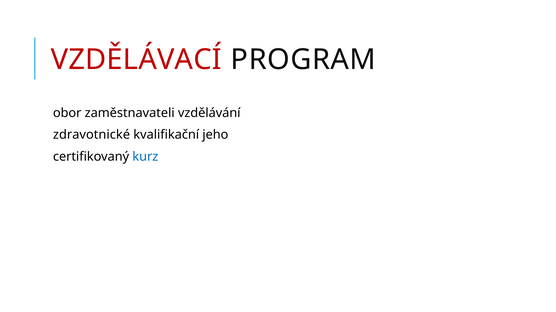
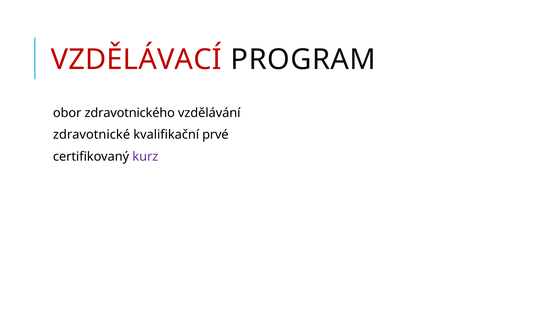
zaměstnavateli: zaměstnavateli -> zdravotnického (130, 113)
jeho: jeho -> prvé (215, 135)
kurz colour: blue -> purple (145, 157)
